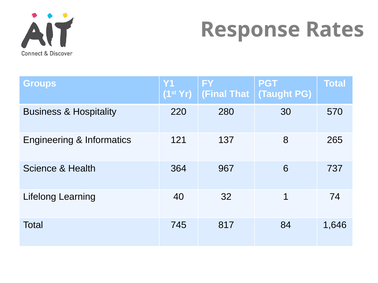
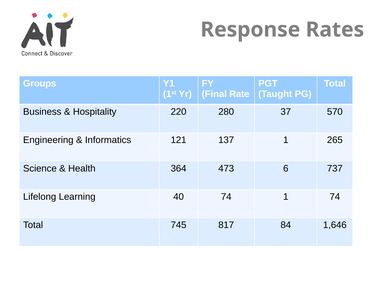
That: That -> Rate (239, 94)
30: 30 -> 37 (286, 112)
137 8: 8 -> 1 (286, 140)
967: 967 -> 473 (226, 169)
40 32: 32 -> 74 (226, 197)
